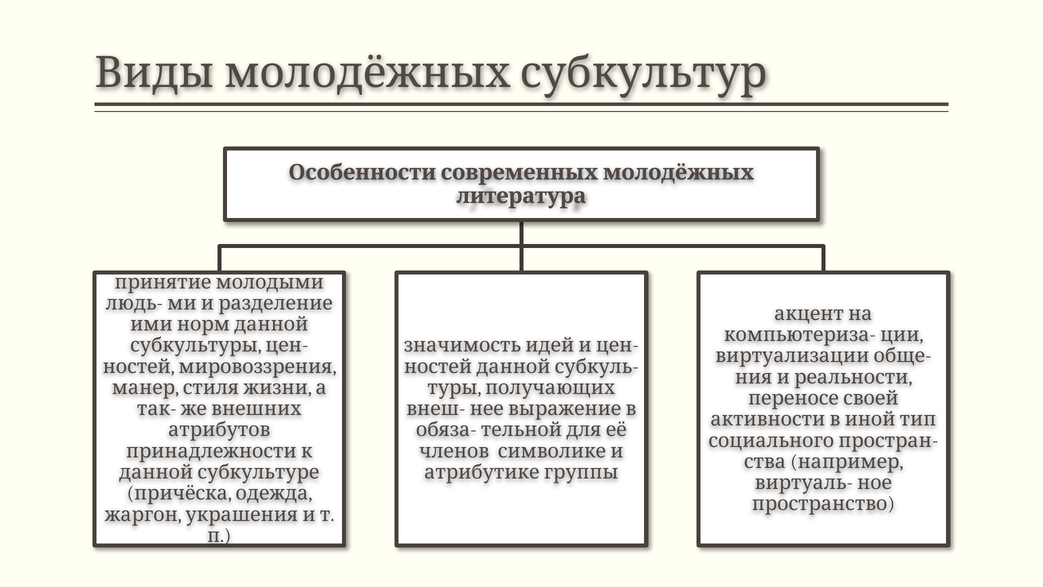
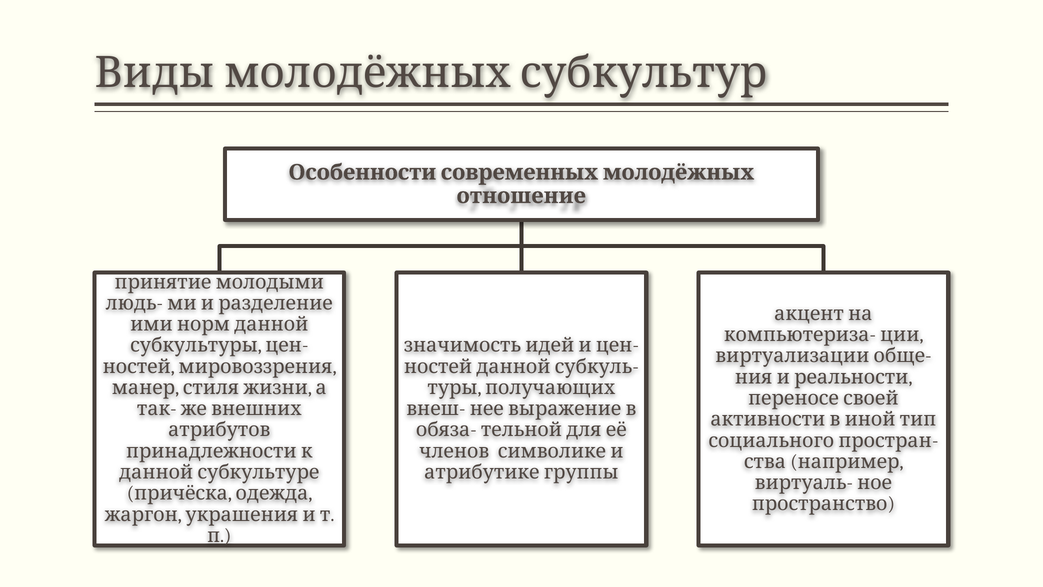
литература: литература -> отношение (521, 196)
